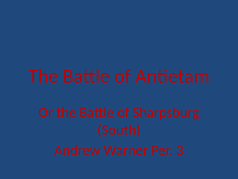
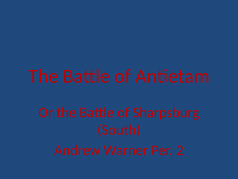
3: 3 -> 2 (180, 150)
